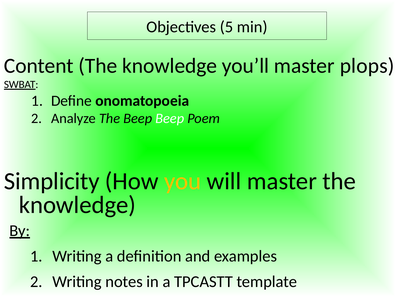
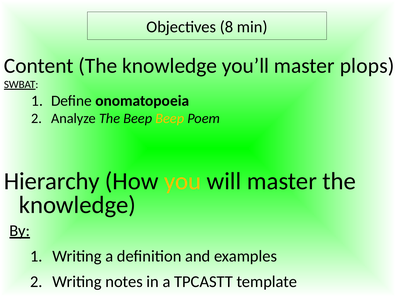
5: 5 -> 8 (227, 27)
Beep colour: white -> yellow (170, 118)
Simplicity: Simplicity -> Hierarchy (52, 181)
